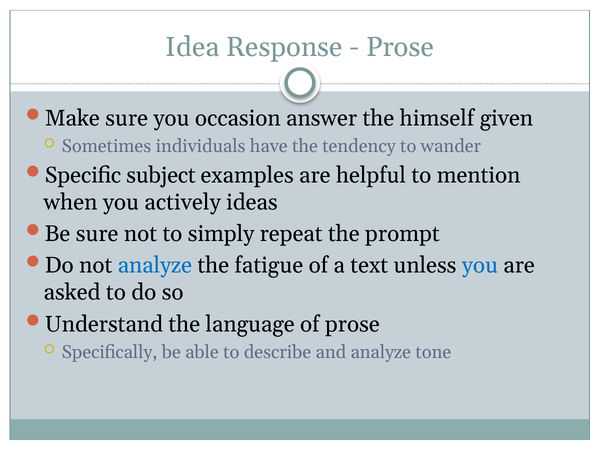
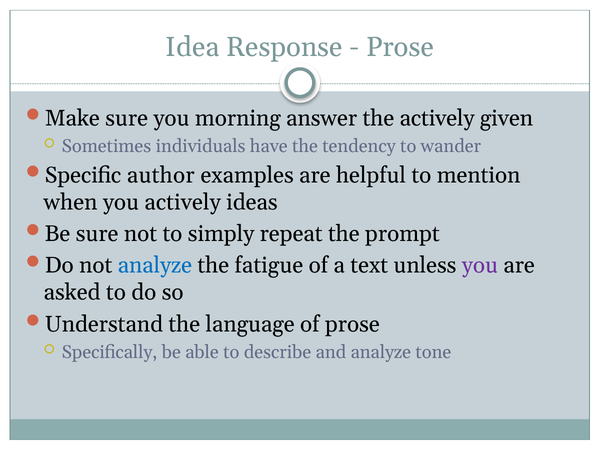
occasion: occasion -> morning (238, 118)
the himself: himself -> actively (437, 118)
subject: subject -> author (161, 175)
you colour: blue -> purple (480, 266)
